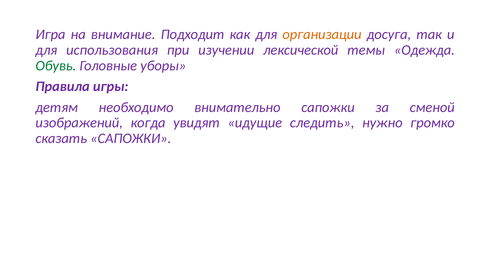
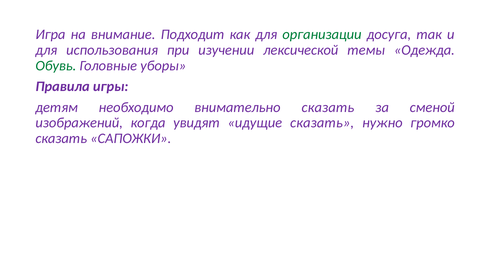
организации colour: orange -> green (322, 34)
внимательно сапожки: сапожки -> сказать (328, 107)
идущие следить: следить -> сказать (322, 123)
